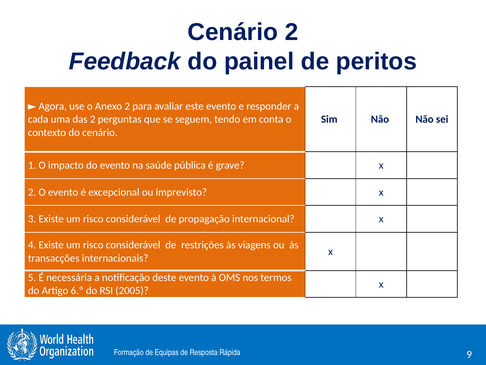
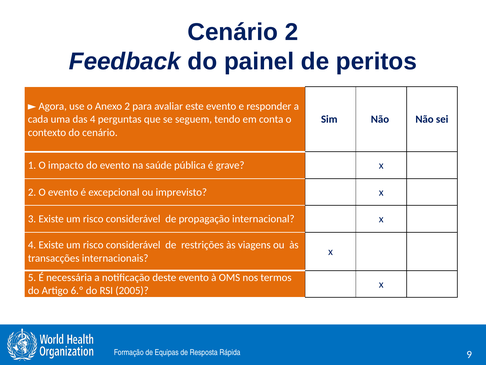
das 2: 2 -> 4 (93, 119)
